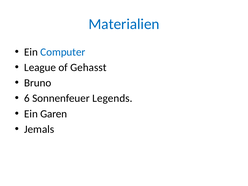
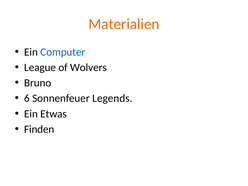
Materialien colour: blue -> orange (124, 24)
Gehasst: Gehasst -> Wolvers (88, 67)
Garen: Garen -> Etwas (54, 114)
Jemals: Jemals -> Finden (39, 129)
